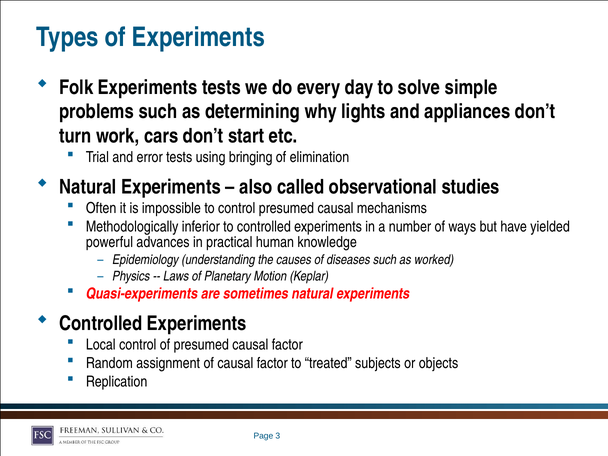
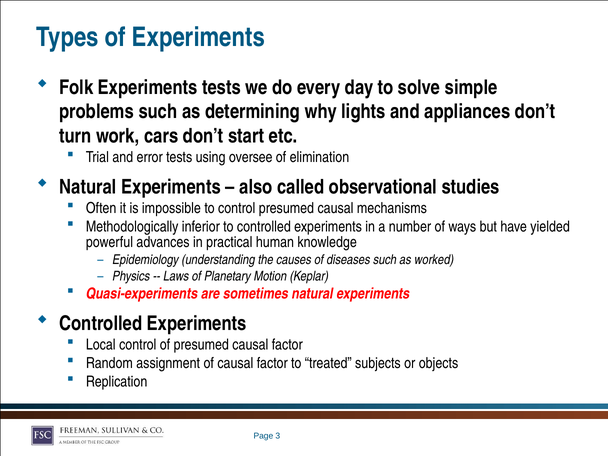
bringing: bringing -> oversee (251, 157)
